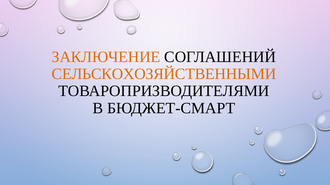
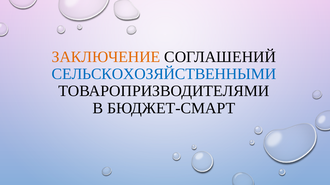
СЕЛЬСКОХОЗЯЙСТВЕННЫМИ colour: orange -> blue (164, 74)
